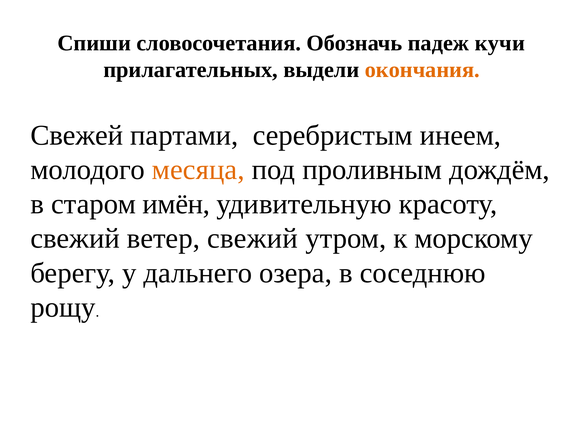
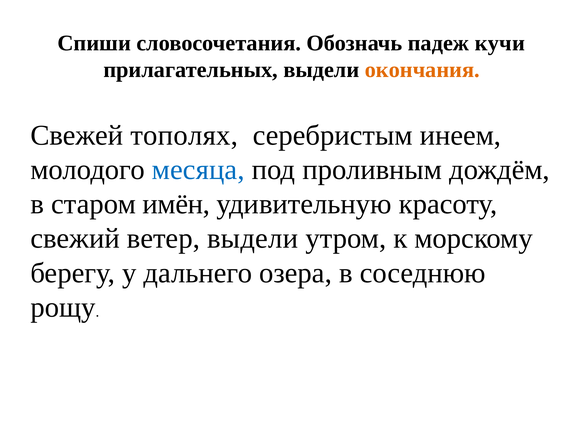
партами: партами -> тополях (184, 135)
месяца colour: orange -> blue (198, 170)
ветер свежий: свежий -> выдели (253, 239)
